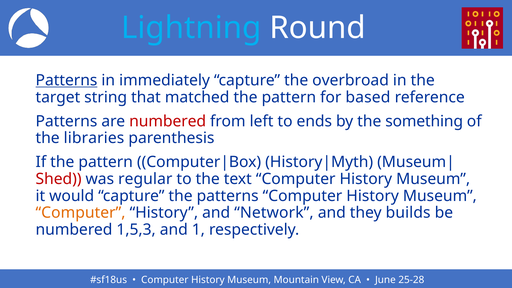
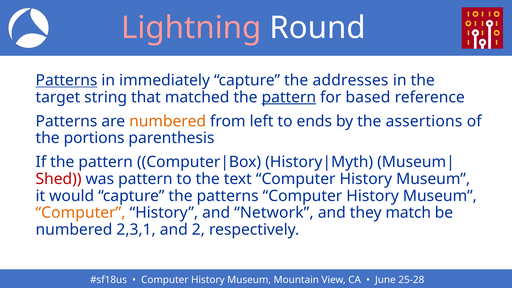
Lightning colour: light blue -> pink (191, 28)
overbroad: overbroad -> addresses (350, 80)
pattern underline: none -> present (289, 97)
numbered colour: red -> orange (168, 121)
something: something -> assertions (424, 121)
libraries: libraries -> portions (94, 138)
was regular: regular -> pattern (145, 179)
builds: builds -> match (408, 213)
1,5,3: 1,5,3 -> 2,3,1 (136, 230)
1: 1 -> 2 (198, 230)
